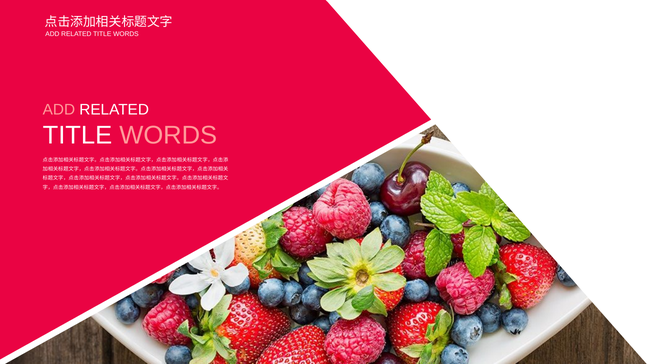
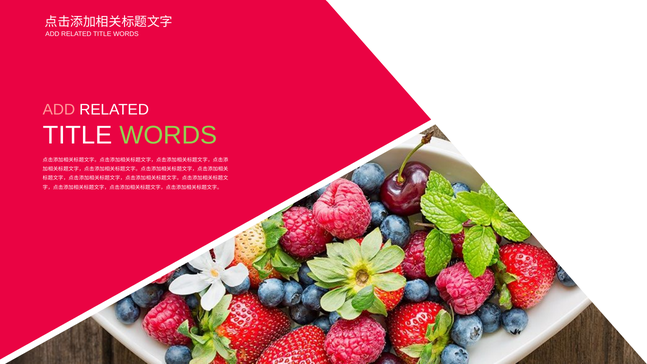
WORDS colour: pink -> light green (168, 135)
